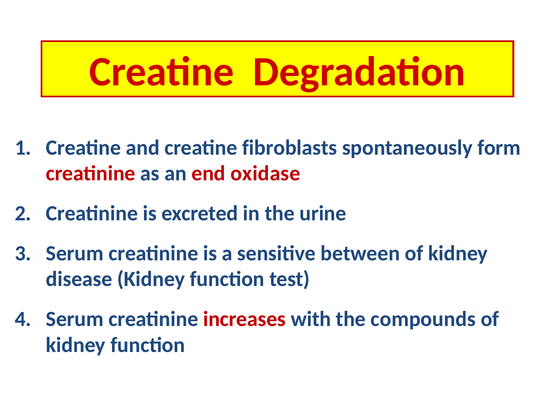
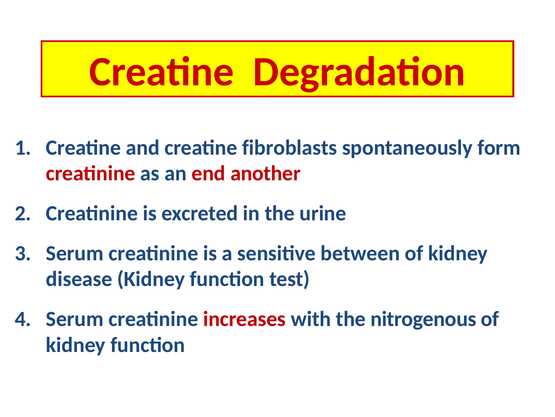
oxidase: oxidase -> another (266, 173)
compounds: compounds -> nitrogenous (423, 318)
